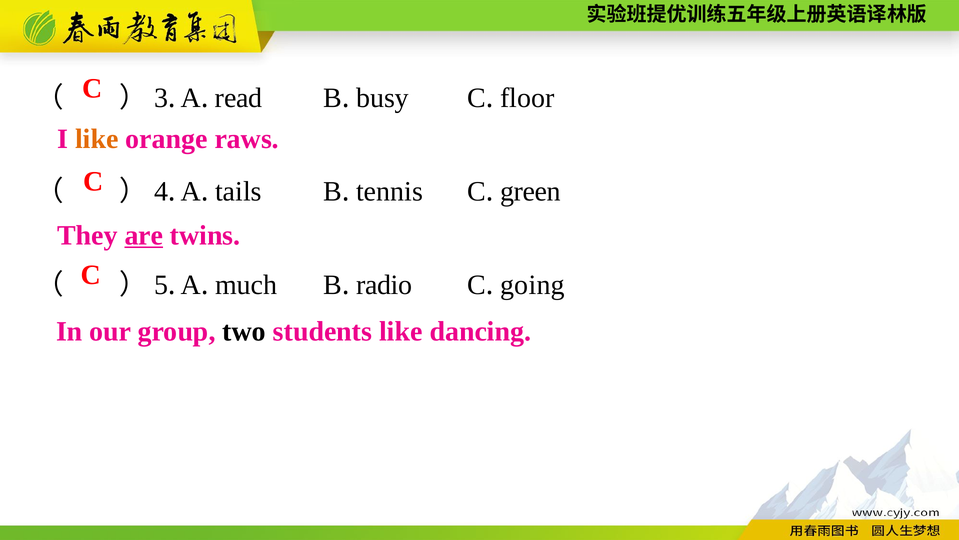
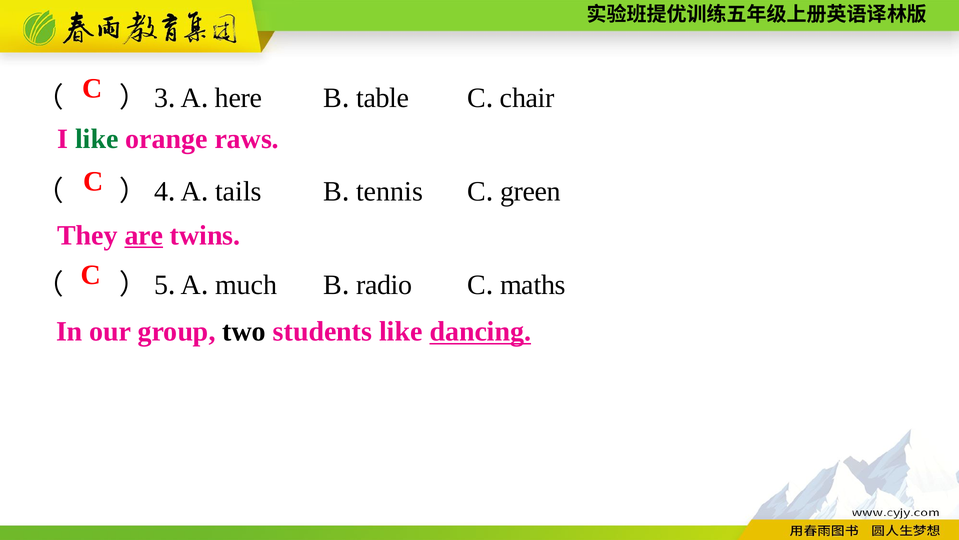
read: read -> here (239, 98)
busy: busy -> table (383, 98)
floor: floor -> chair (527, 98)
like colour: orange -> green (97, 139)
going: going -> maths (533, 285)
dancing underline: none -> present (480, 331)
